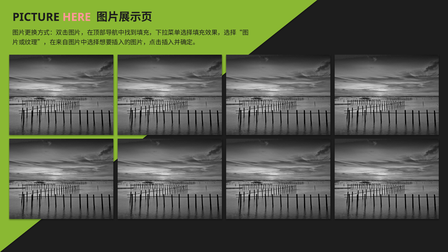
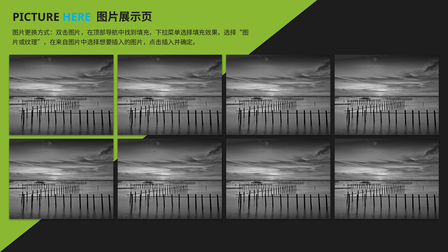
HERE colour: pink -> light blue (77, 17)
